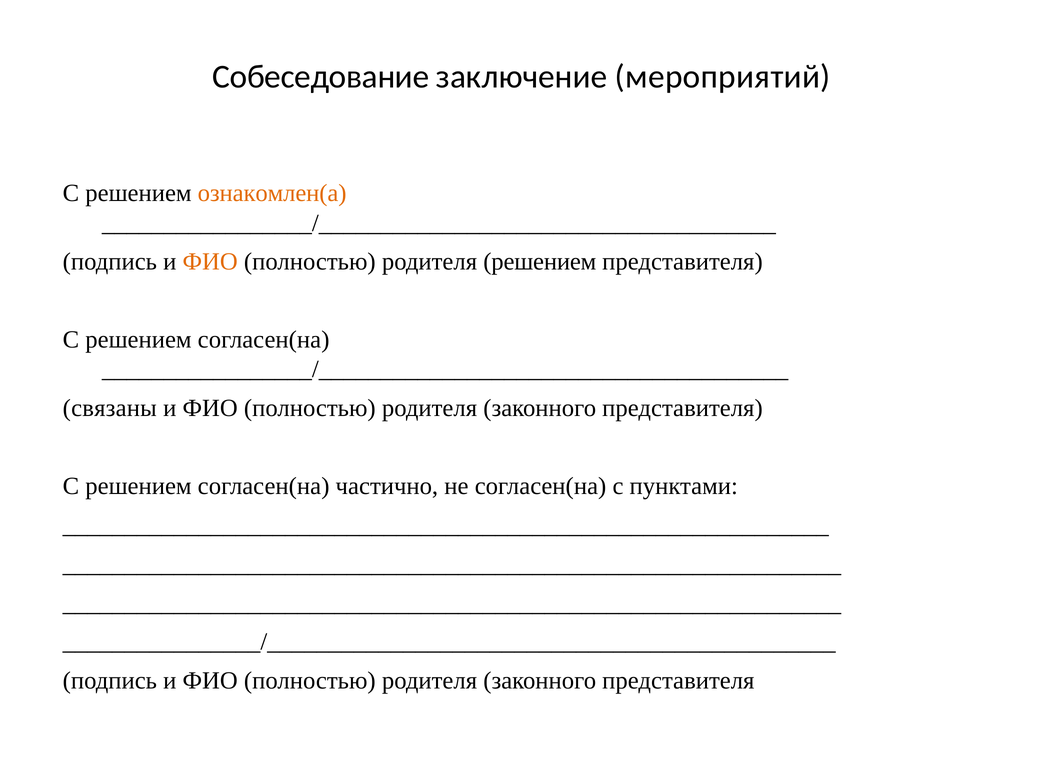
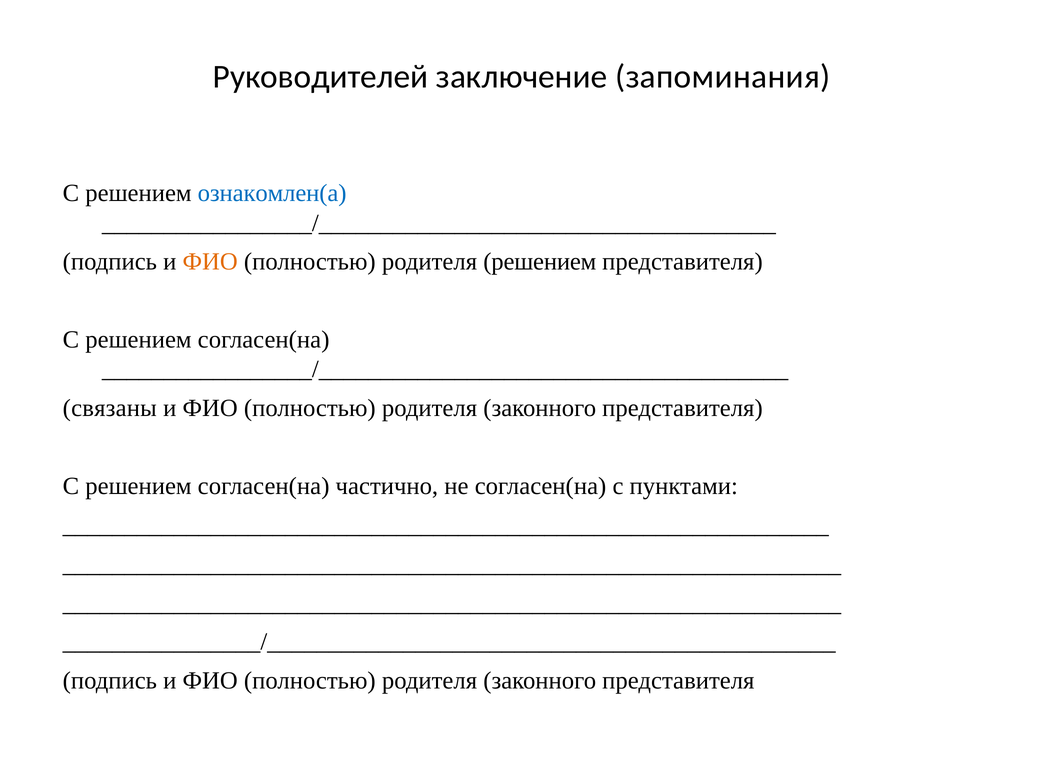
Собеседование: Собеседование -> Руководителей (321, 77)
мероприятий: мероприятий -> запоминания (723, 77)
ознакомлен(а colour: orange -> blue (272, 193)
